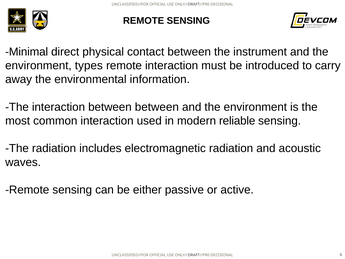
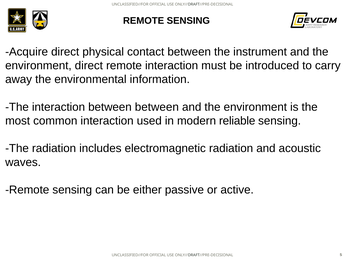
Minimal: Minimal -> Acquire (27, 52)
environment types: types -> direct (89, 65)
